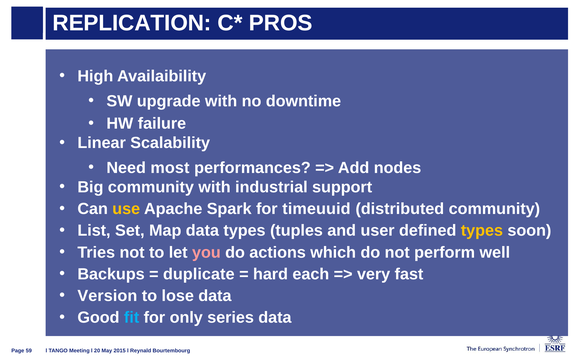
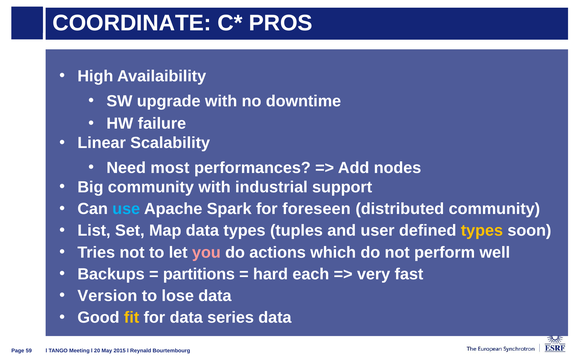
REPLICATION: REPLICATION -> COORDINATE (132, 23)
use colour: yellow -> light blue (126, 209)
timeuuid: timeuuid -> foreseen (316, 209)
duplicate: duplicate -> partitions (199, 275)
fit colour: light blue -> yellow (132, 318)
for only: only -> data (186, 318)
